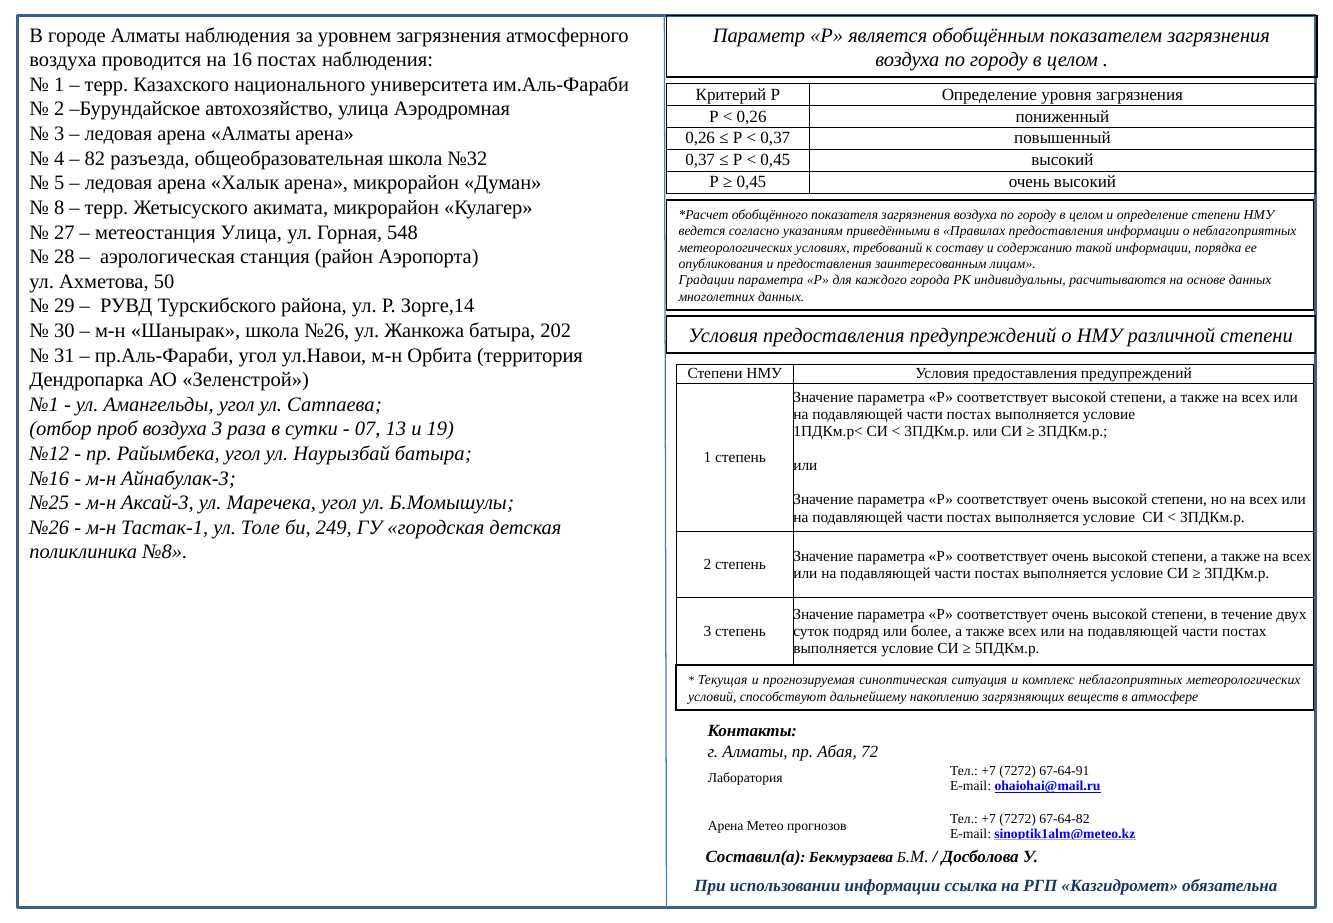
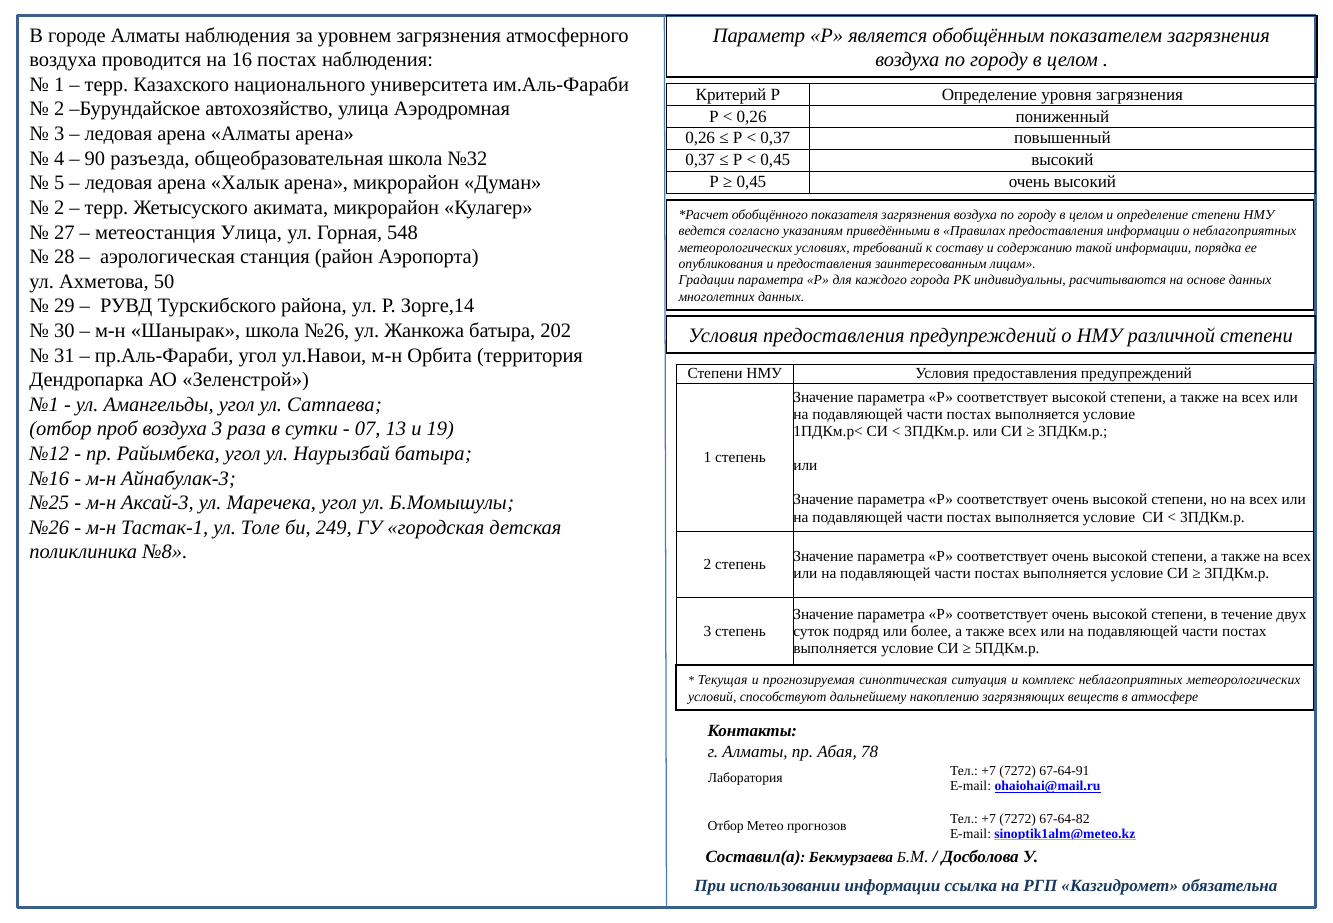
82: 82 -> 90 (95, 158)
8: 8 -> 2 (59, 208)
72: 72 -> 78 (870, 751)
Арена: Арена -> Отбор (726, 826)
